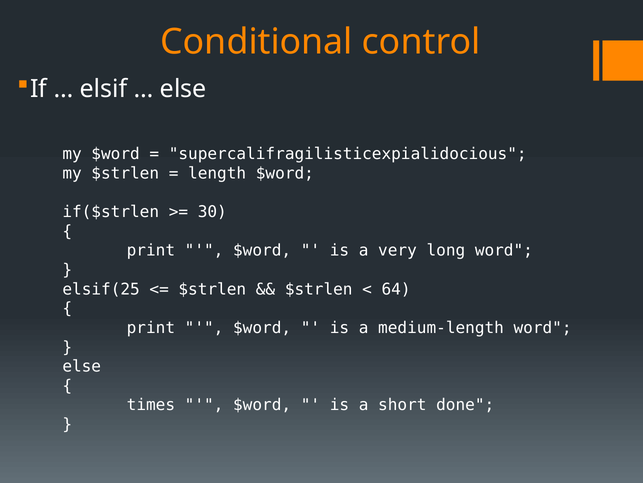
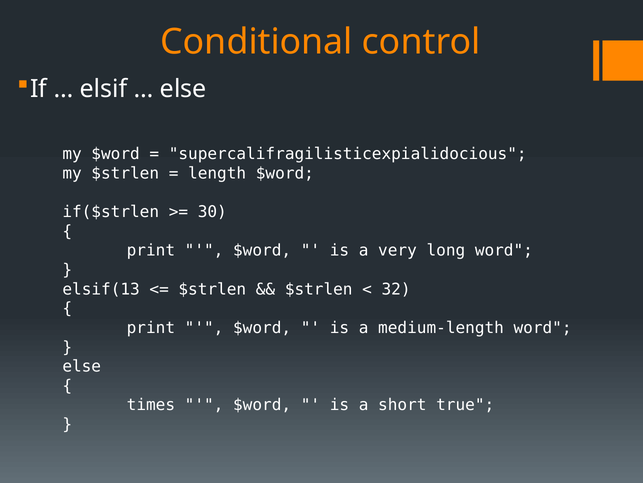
elsif(25: elsif(25 -> elsif(13 (101, 289)
64: 64 -> 32 (396, 289)
done: done -> true (465, 405)
